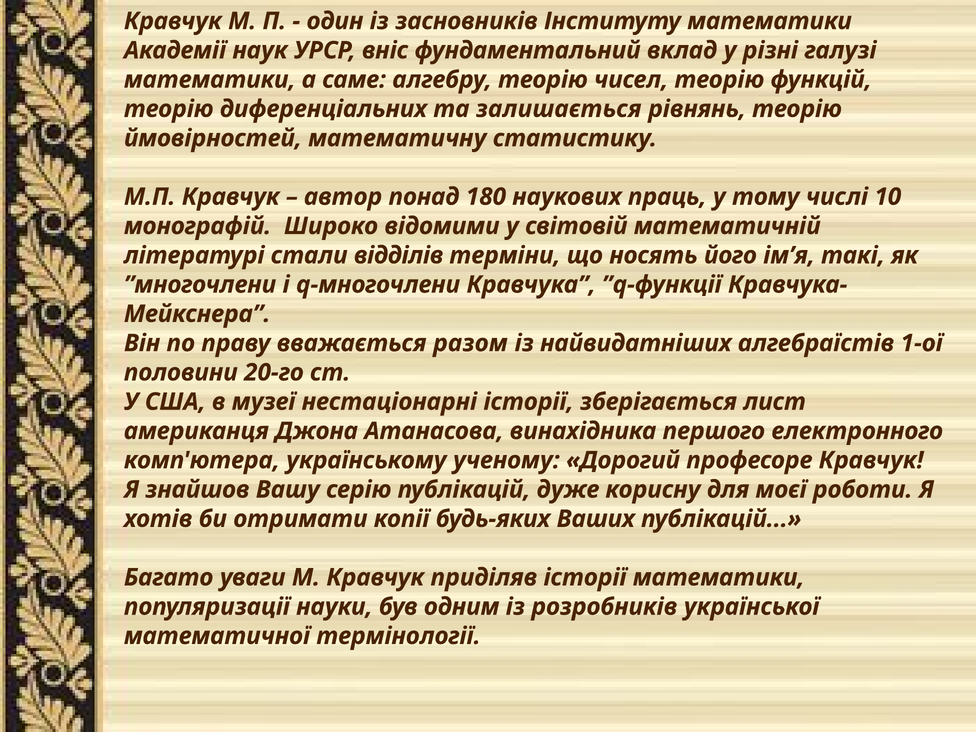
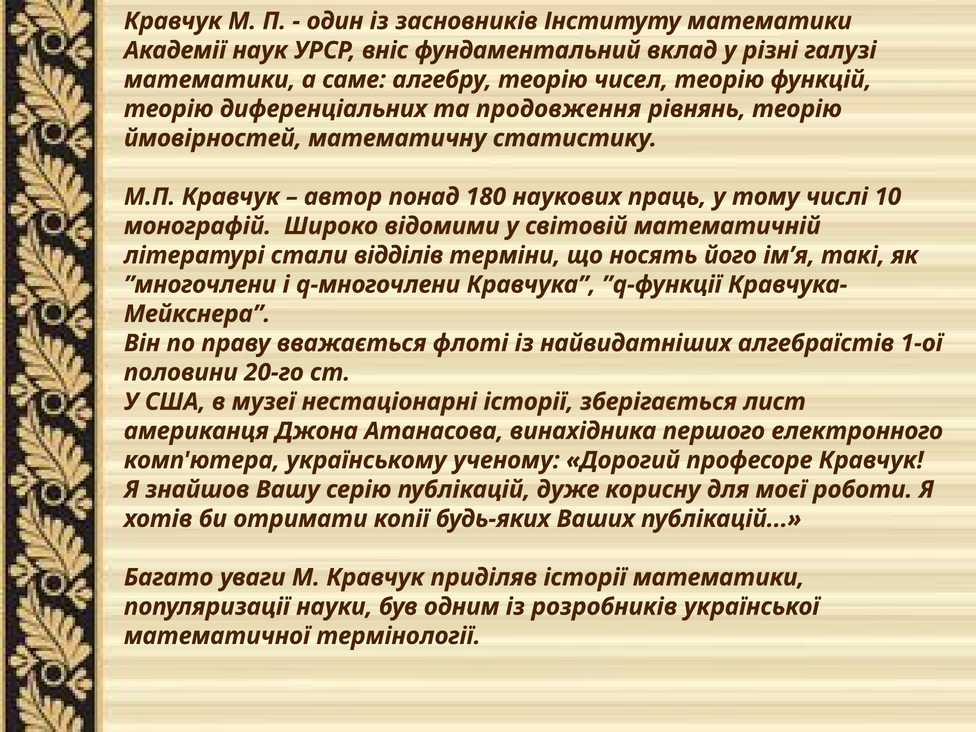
залишається: залишається -> продовження (559, 109)
разом: разом -> флоті (471, 343)
